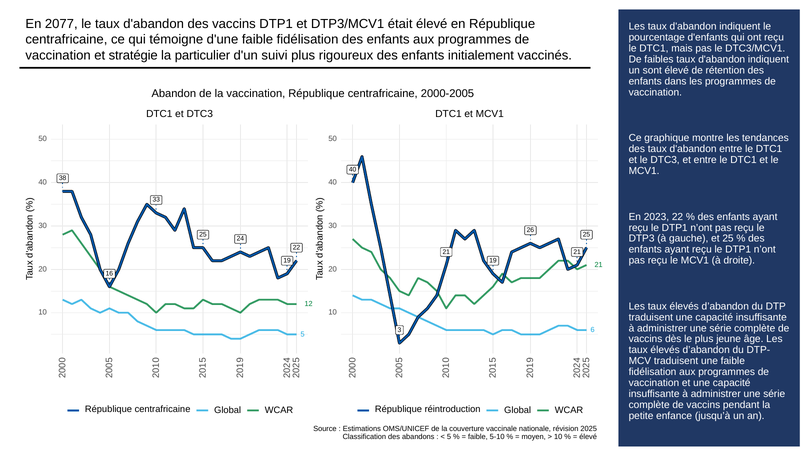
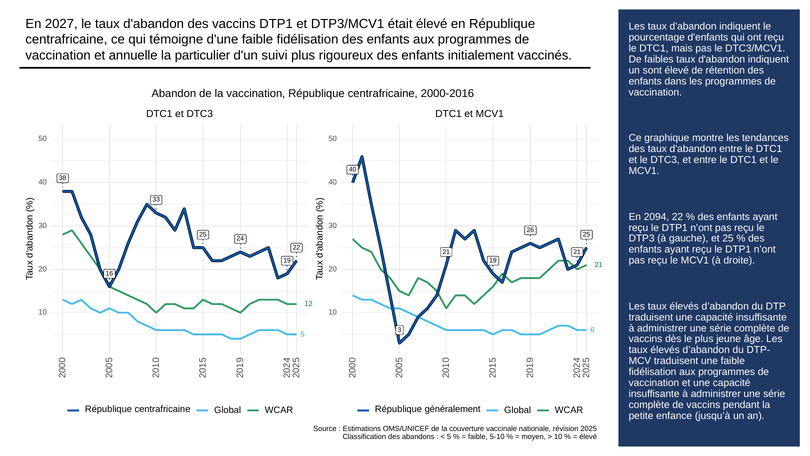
2077: 2077 -> 2027 (61, 24)
stratégie: stratégie -> annuelle (133, 55)
2000-2005: 2000-2005 -> 2000-2016 (447, 93)
2023: 2023 -> 2094 (656, 217)
réintroduction: réintroduction -> généralement (453, 409)
